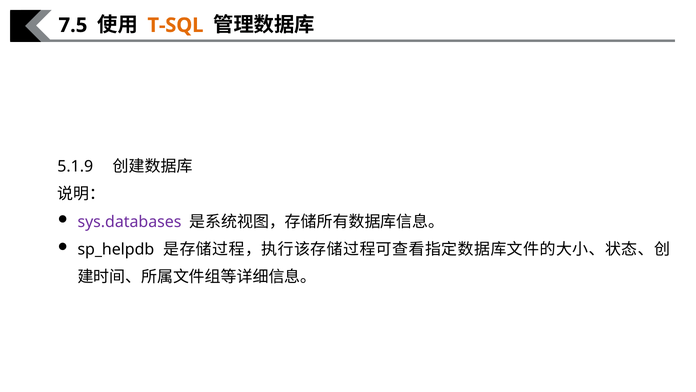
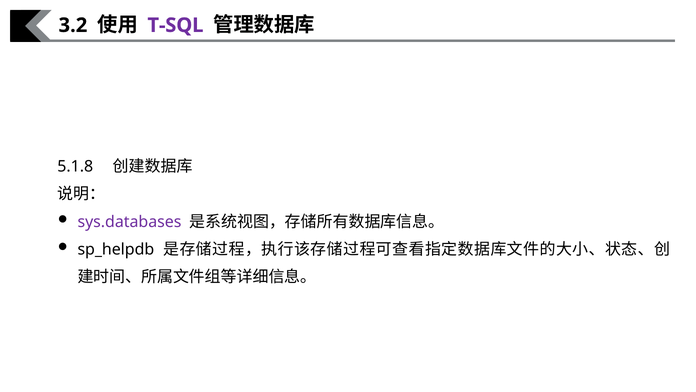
7.5: 7.5 -> 3.2 (73, 25)
T-SQL colour: orange -> purple (175, 25)
5.1.9: 5.1.9 -> 5.1.8 (75, 166)
